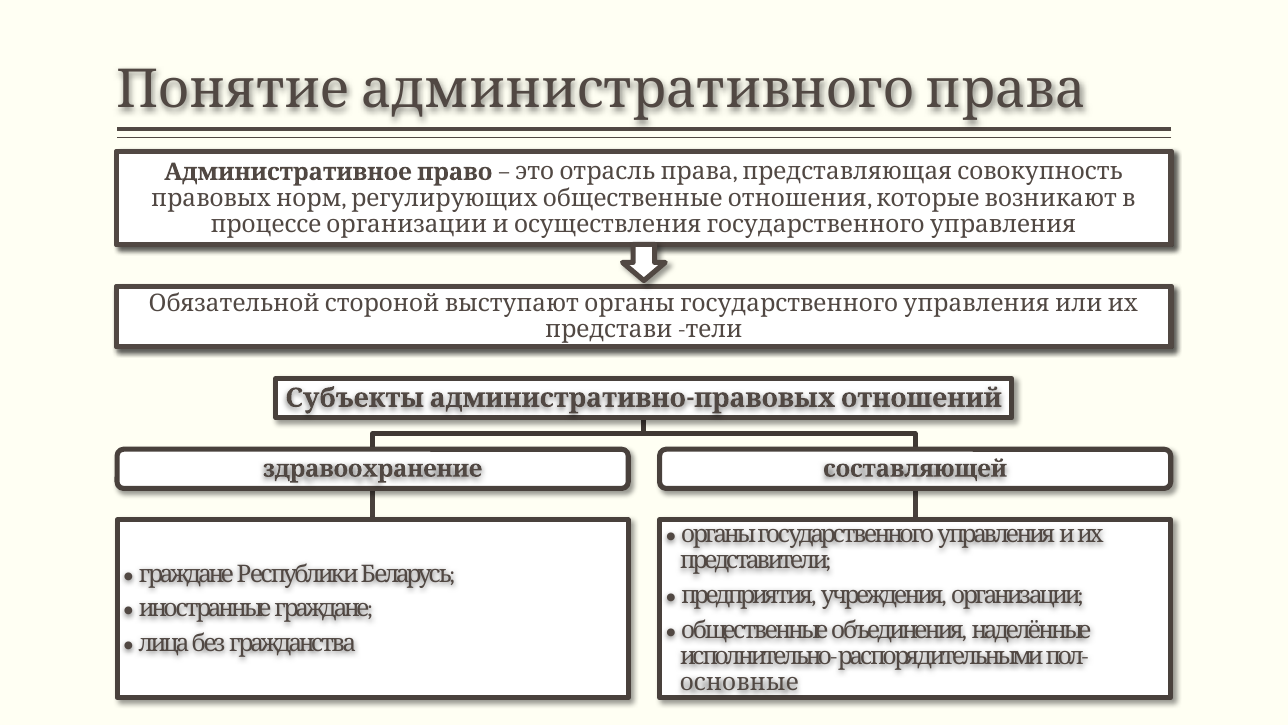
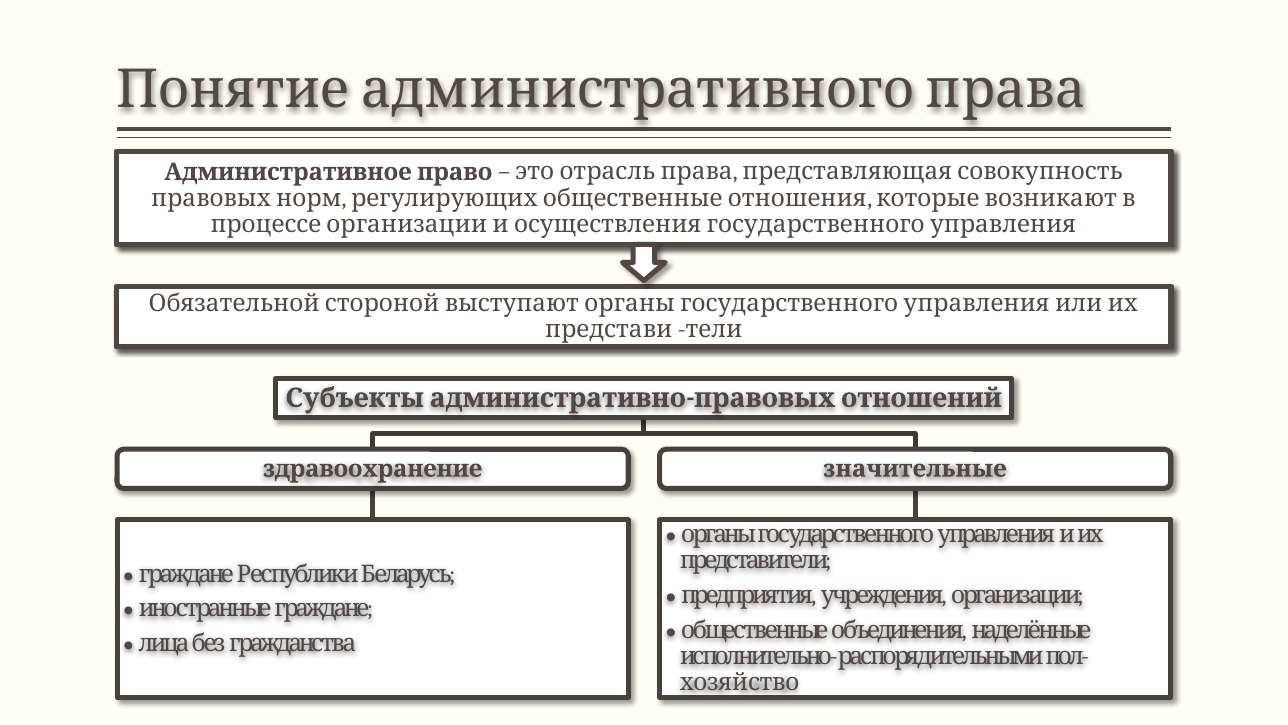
составляющей: составляющей -> значительные (915, 468)
основные: основные -> хозяйство (740, 682)
